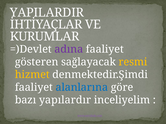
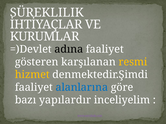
YAPILARDIR: YAPILARDIR -> SÜREKLILIK (47, 13)
adına colour: purple -> black (69, 49)
sağlayacak: sağlayacak -> karşılanan (88, 62)
